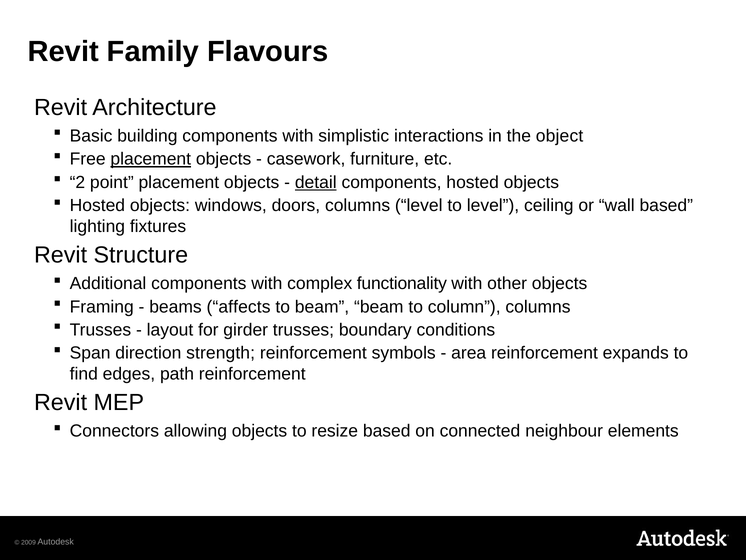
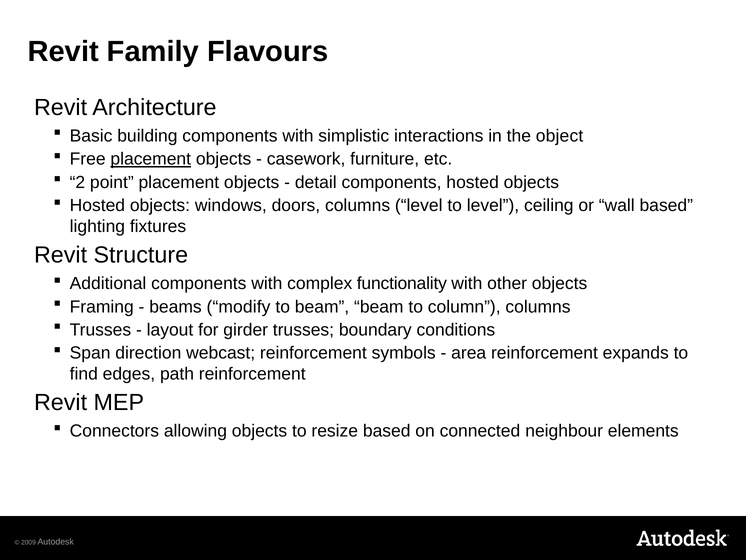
detail underline: present -> none (316, 182)
affects: affects -> modify (239, 306)
strength: strength -> webcast (221, 353)
